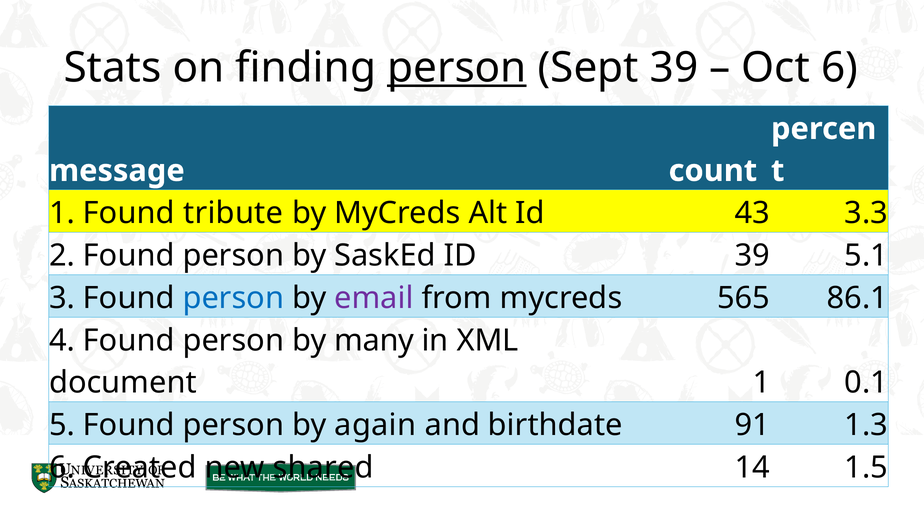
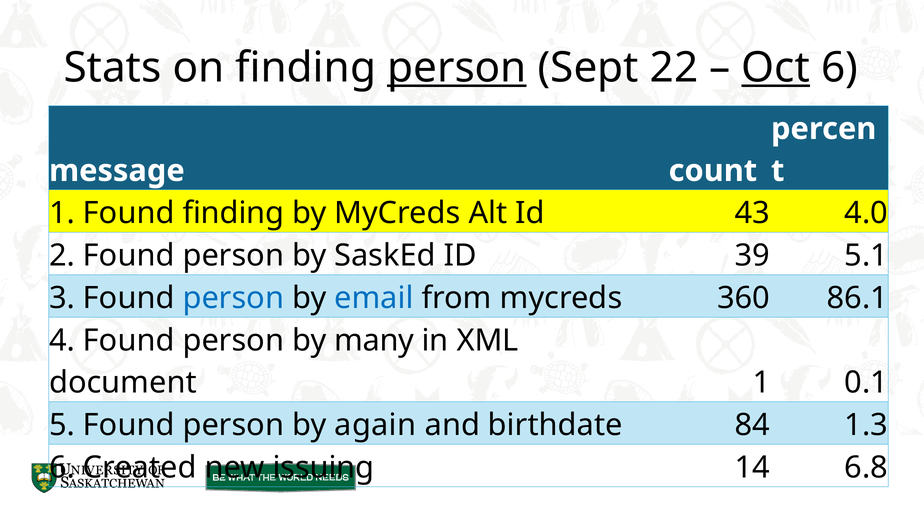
Sept 39: 39 -> 22 (674, 68)
Oct underline: none -> present (776, 68)
Found tribute: tribute -> finding (233, 213)
3.3: 3.3 -> 4.0 (866, 213)
email colour: purple -> blue (374, 298)
565: 565 -> 360 (744, 298)
91: 91 -> 84 (753, 425)
shared: shared -> issuing (323, 467)
1.5: 1.5 -> 6.8 (866, 467)
